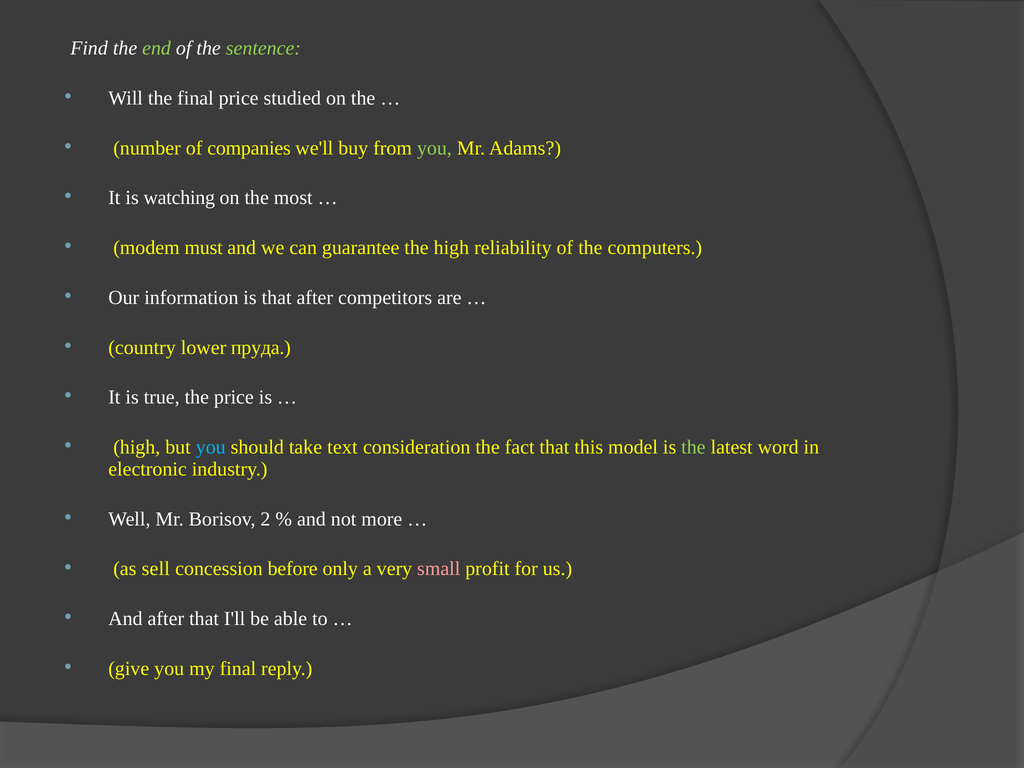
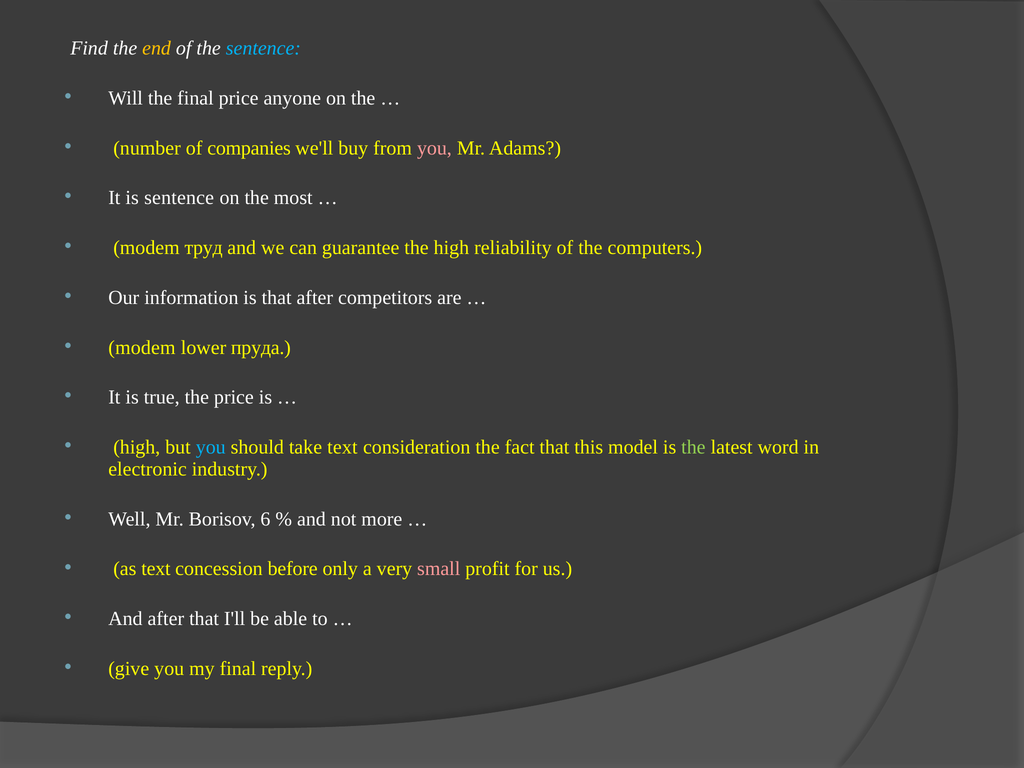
end colour: light green -> yellow (157, 48)
sentence colour: light green -> light blue (263, 48)
studied: studied -> anyone (292, 98)
you colour: light green -> pink (434, 148)
is watching: watching -> sentence (179, 198)
must: must -> труд (204, 248)
country: country -> modem (142, 347)
2: 2 -> 6 (265, 519)
as sell: sell -> text (156, 569)
